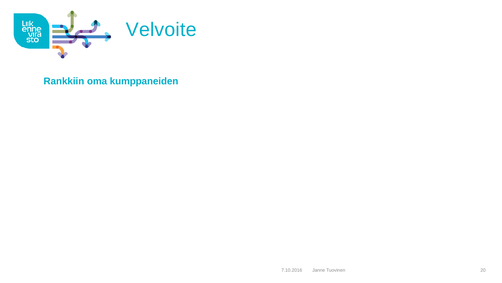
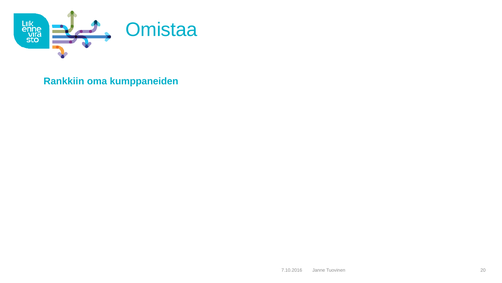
Velvoite: Velvoite -> Omistaa (161, 30)
